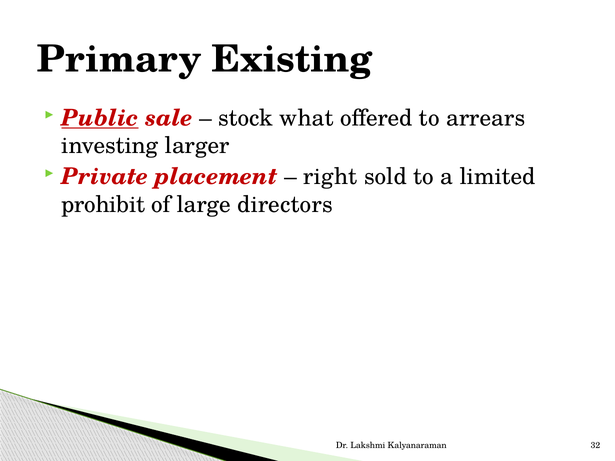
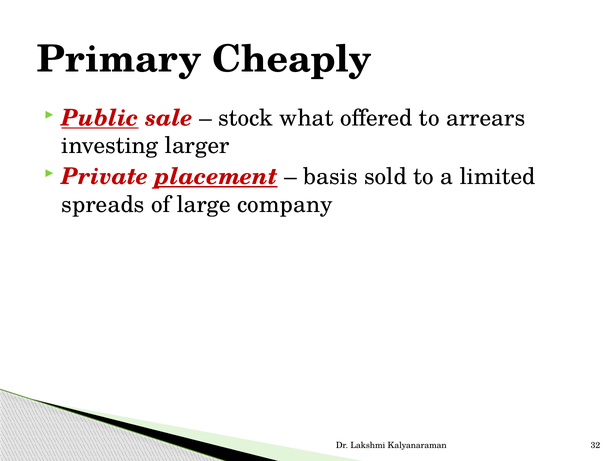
Existing: Existing -> Cheaply (292, 60)
placement underline: none -> present (216, 177)
right: right -> basis (331, 177)
prohibit: prohibit -> spreads (103, 205)
directors: directors -> company (285, 205)
